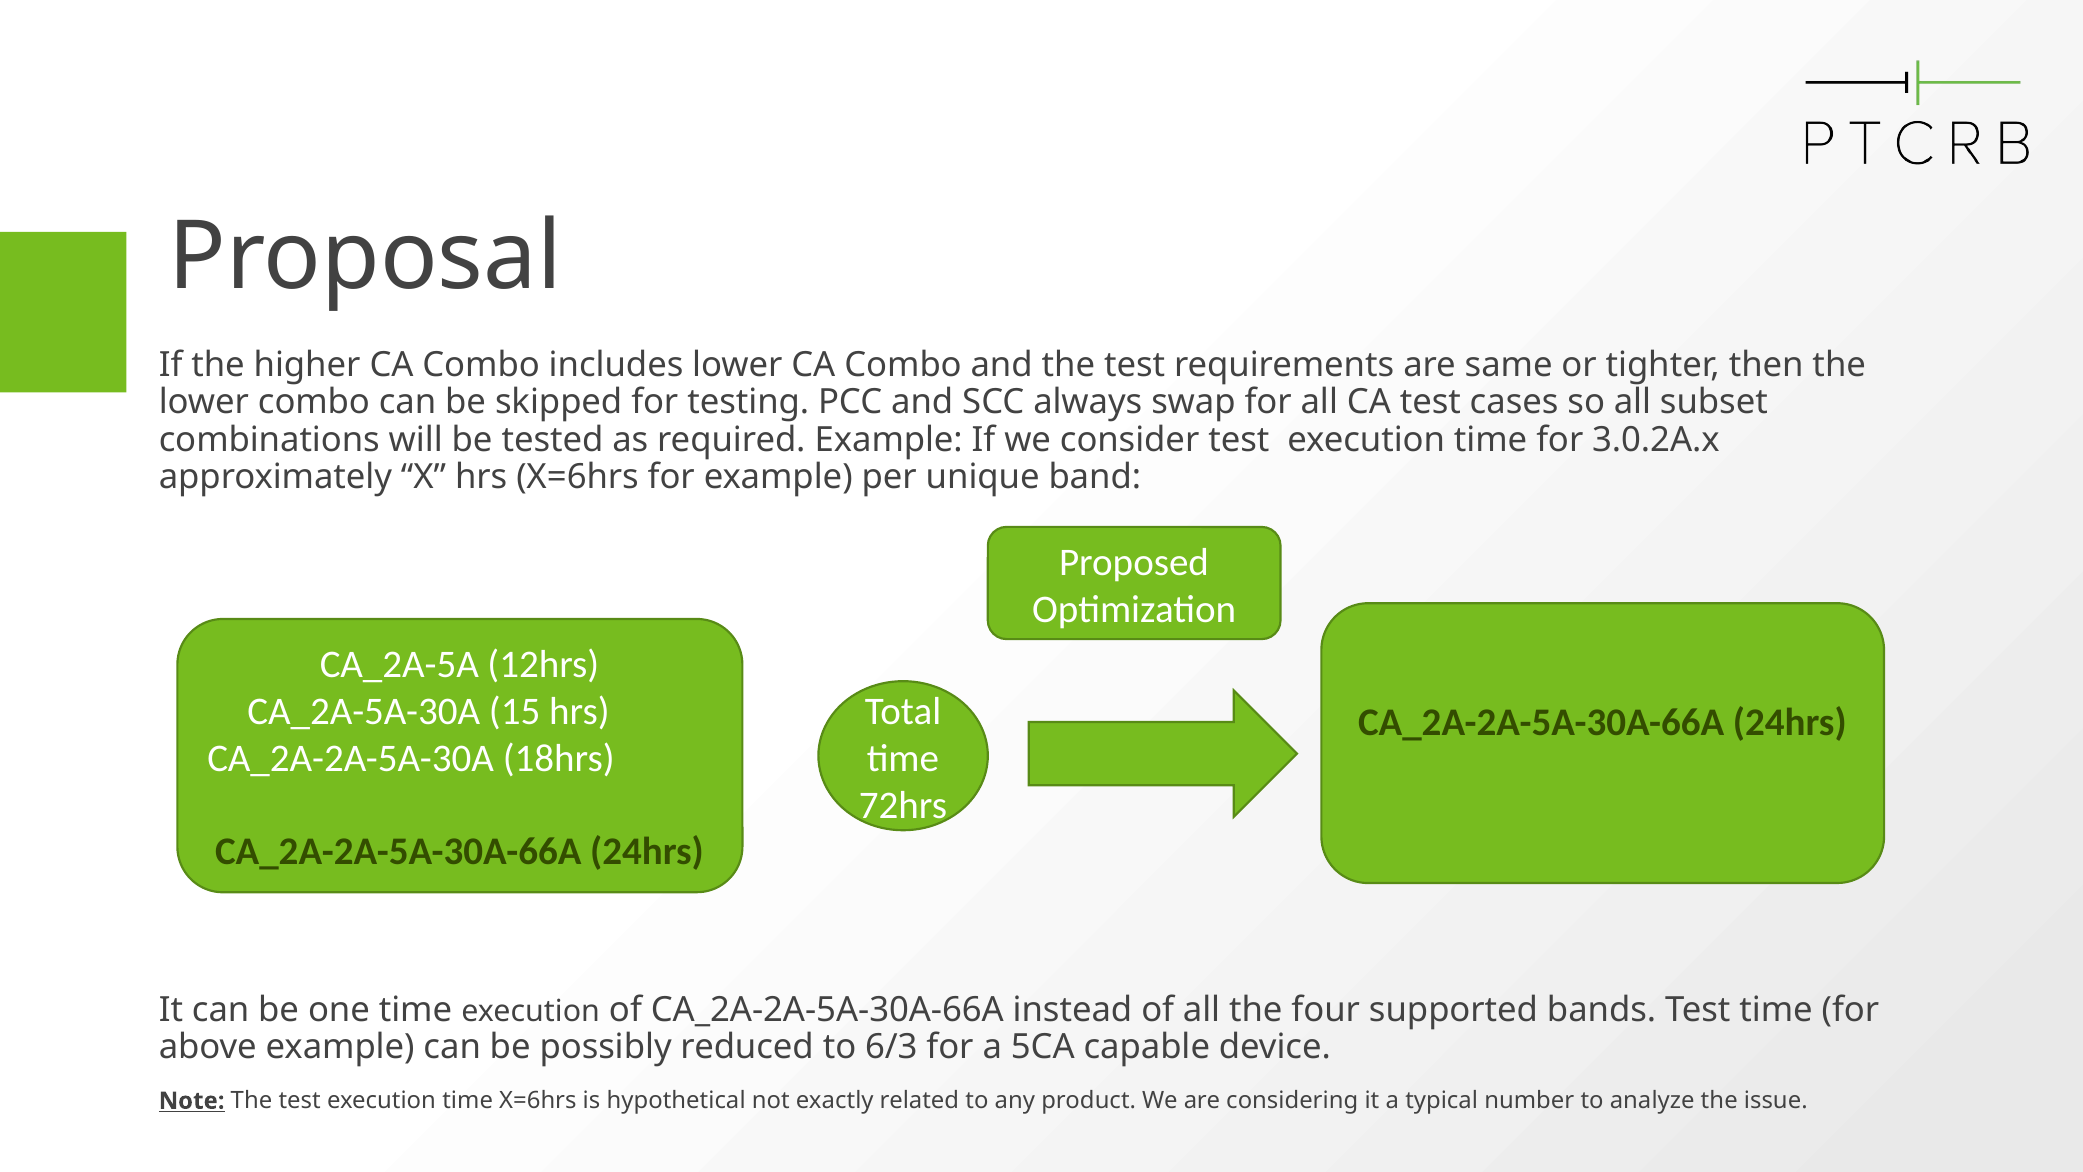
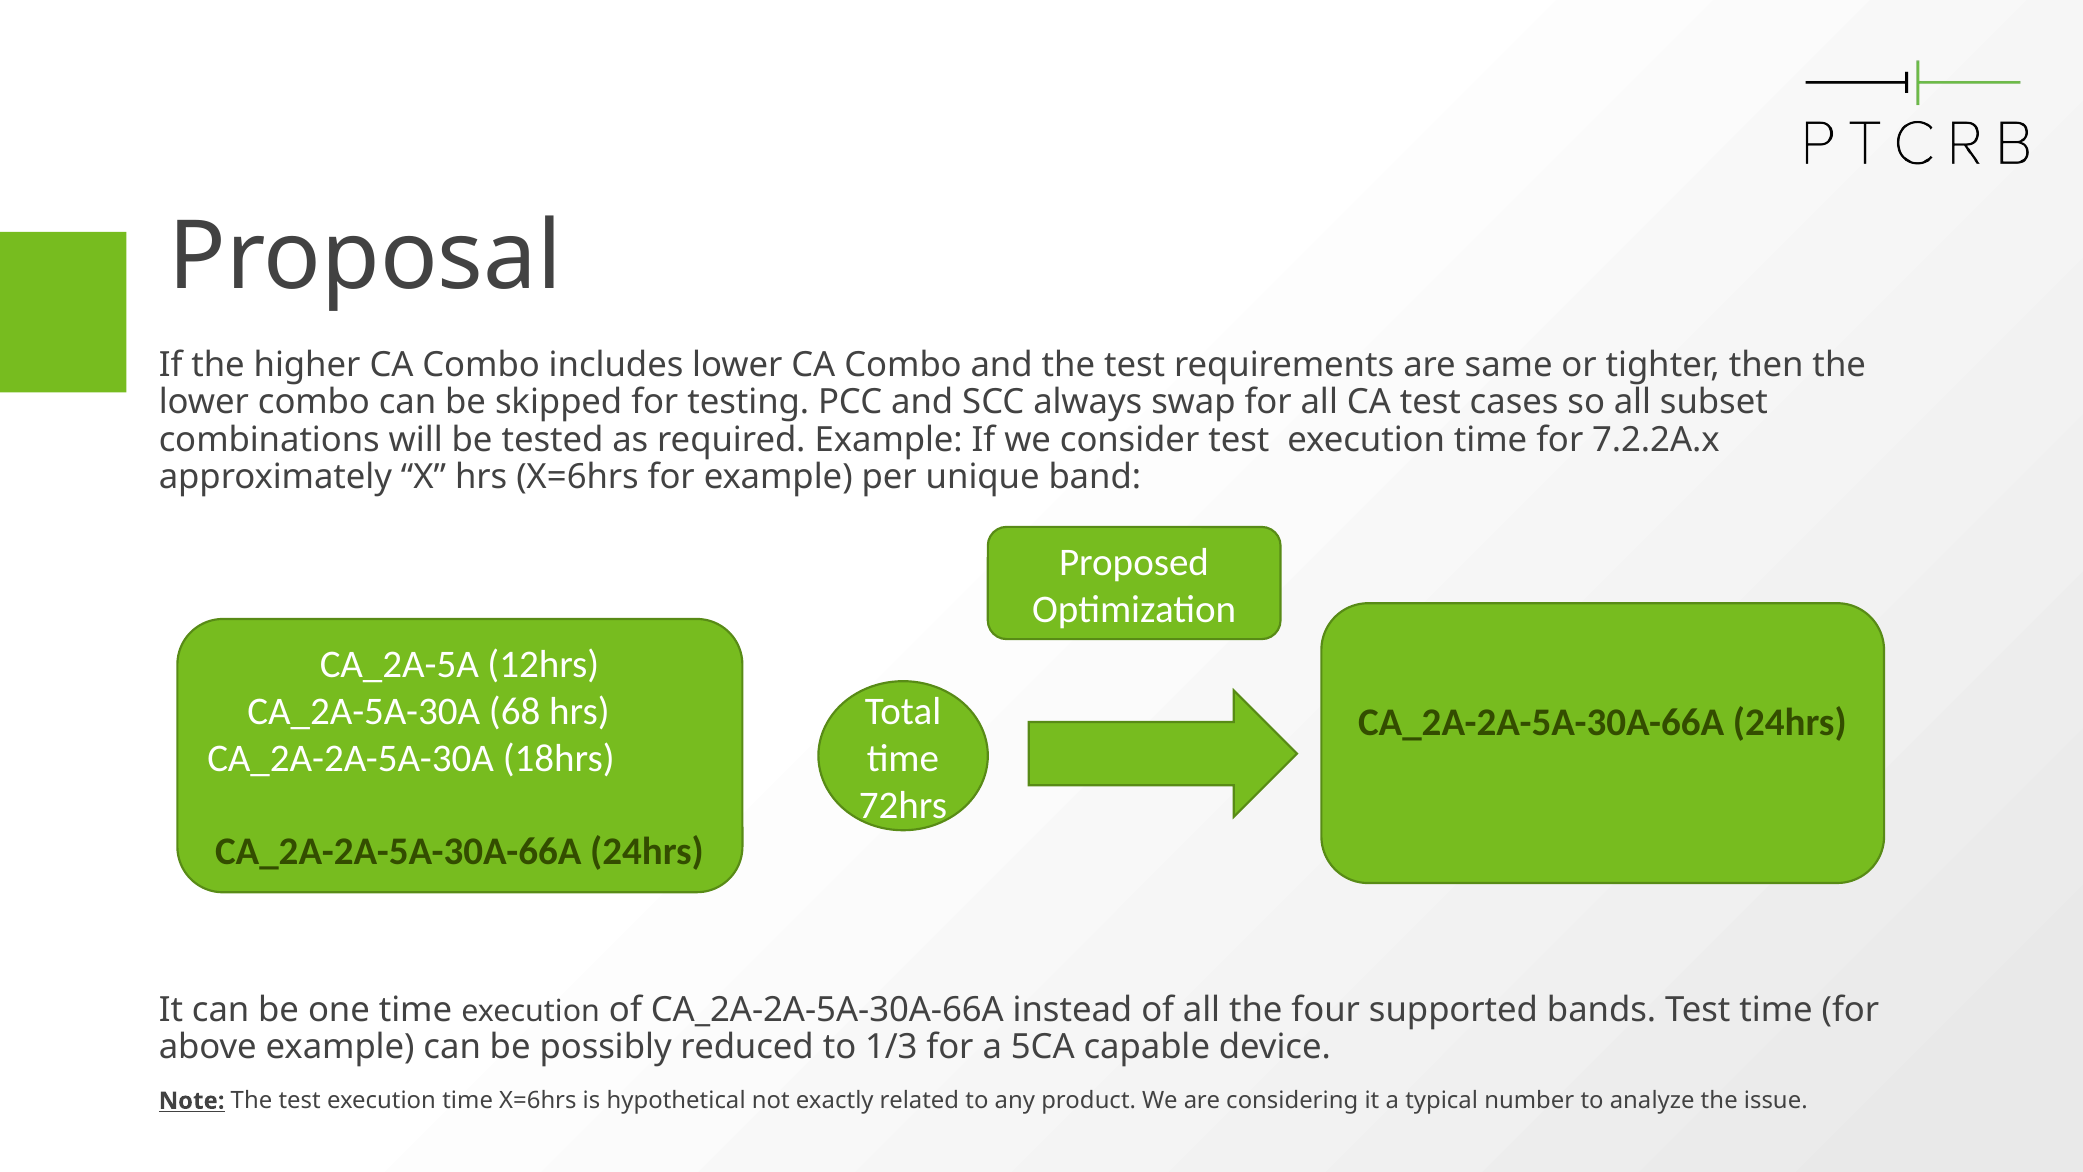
3.0.2A.x: 3.0.2A.x -> 7.2.2A.x (1656, 440)
15: 15 -> 68 (515, 711)
6/3: 6/3 -> 1/3 (891, 1047)
